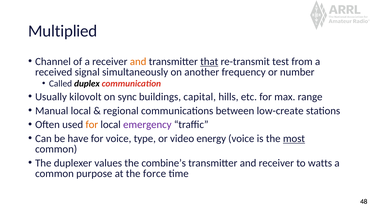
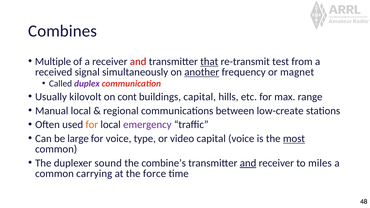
Multiplied: Multiplied -> Combines (63, 31)
Channel: Channel -> Multiple (53, 62)
and colour: orange -> red (138, 62)
another underline: none -> present (202, 72)
number: number -> magnet (297, 72)
duplex colour: black -> purple (87, 84)
sync: sync -> cont (127, 97)
have: have -> large (78, 139)
video energy: energy -> capital (211, 139)
values: values -> sound (108, 163)
and underline: none -> present (248, 163)
watts: watts -> miles (320, 163)
purpose: purpose -> carrying (94, 174)
